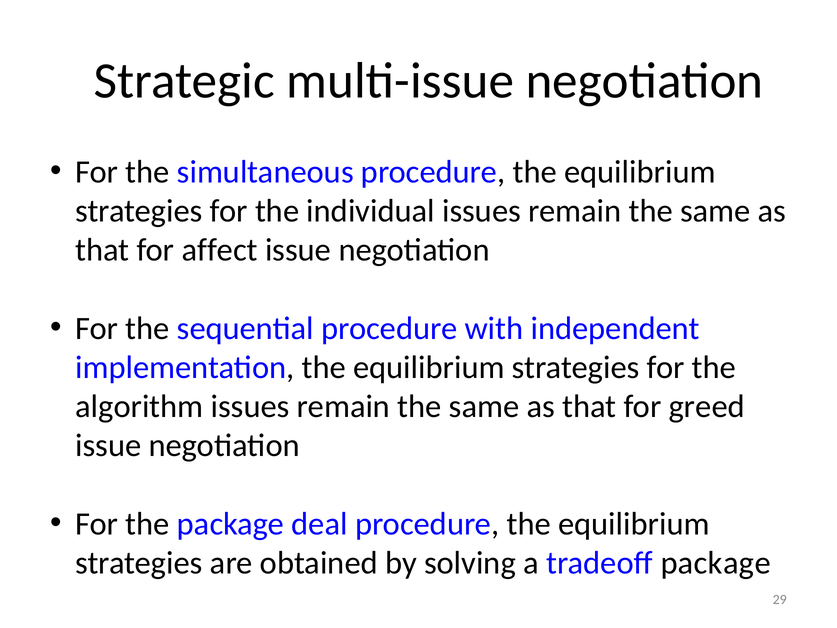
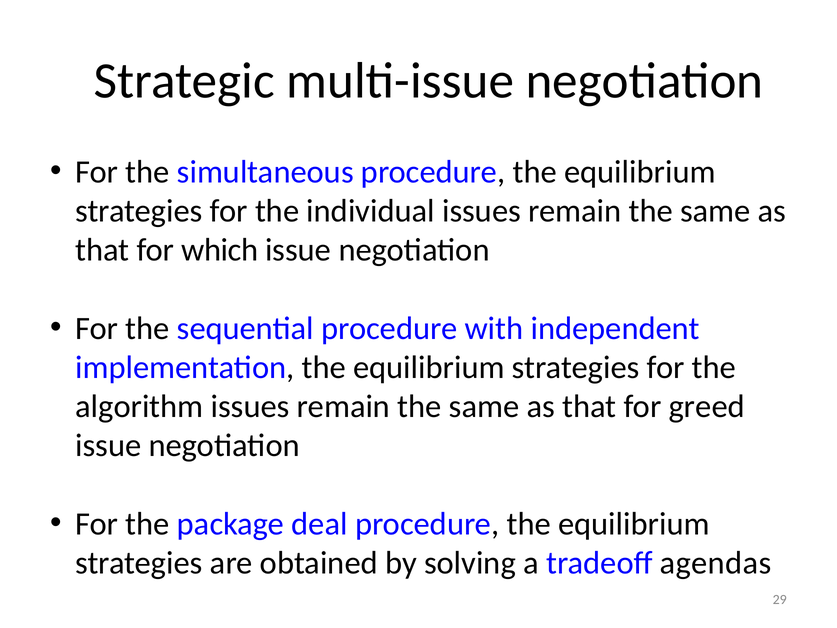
affect: affect -> which (220, 250)
tradeoff package: package -> agendas (716, 563)
